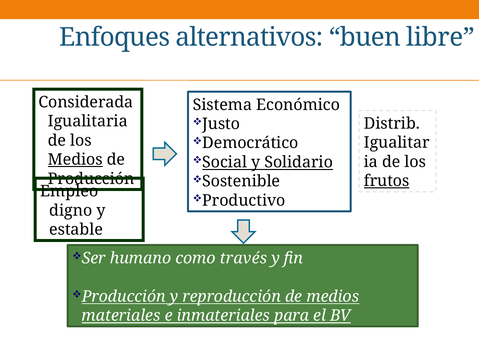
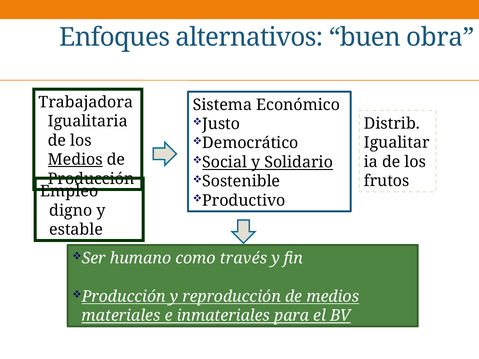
libre: libre -> obra (440, 37)
Considerada: Considerada -> Trabajadora (86, 102)
frutos underline: present -> none (387, 181)
